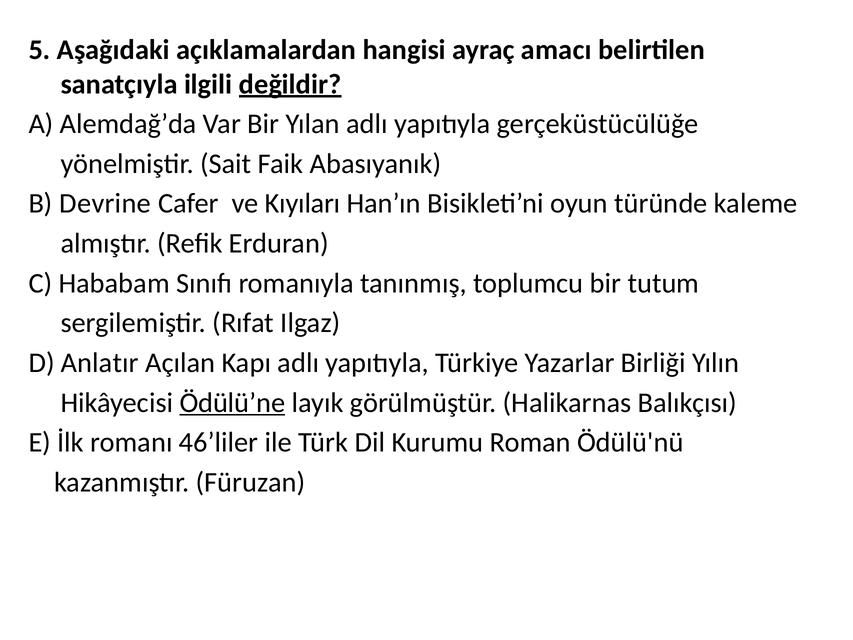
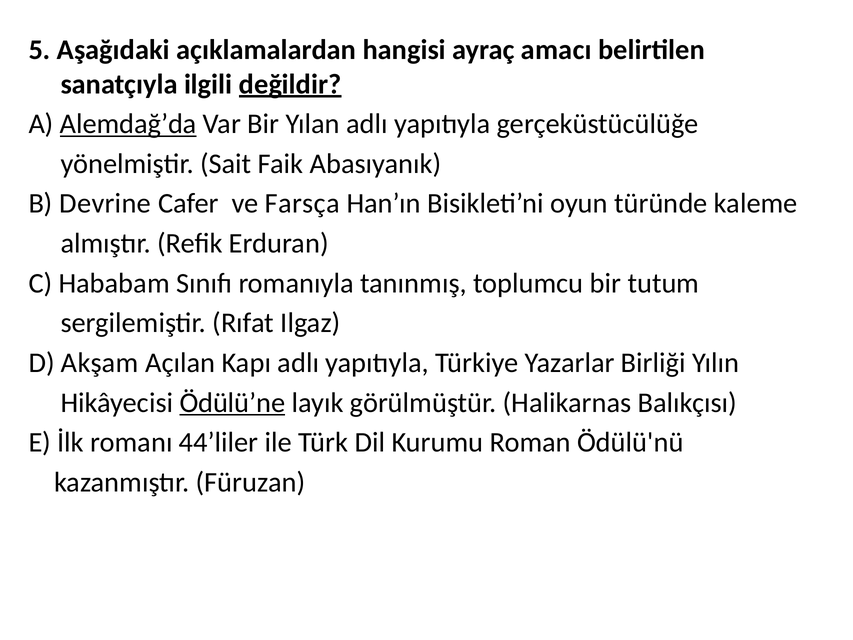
Alemdağ’da underline: none -> present (128, 124)
Kıyıları: Kıyıları -> Farsça (302, 203)
Anlatır: Anlatır -> Akşam (100, 363)
46’liler: 46’liler -> 44’liler (219, 442)
